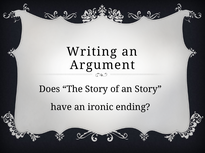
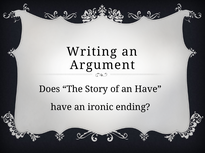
an Story: Story -> Have (148, 89)
